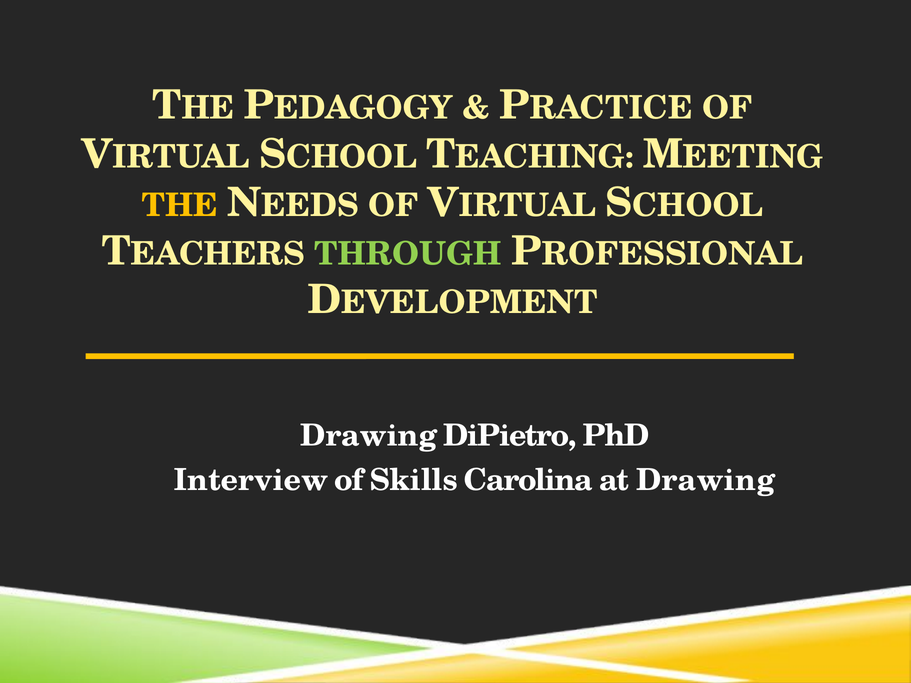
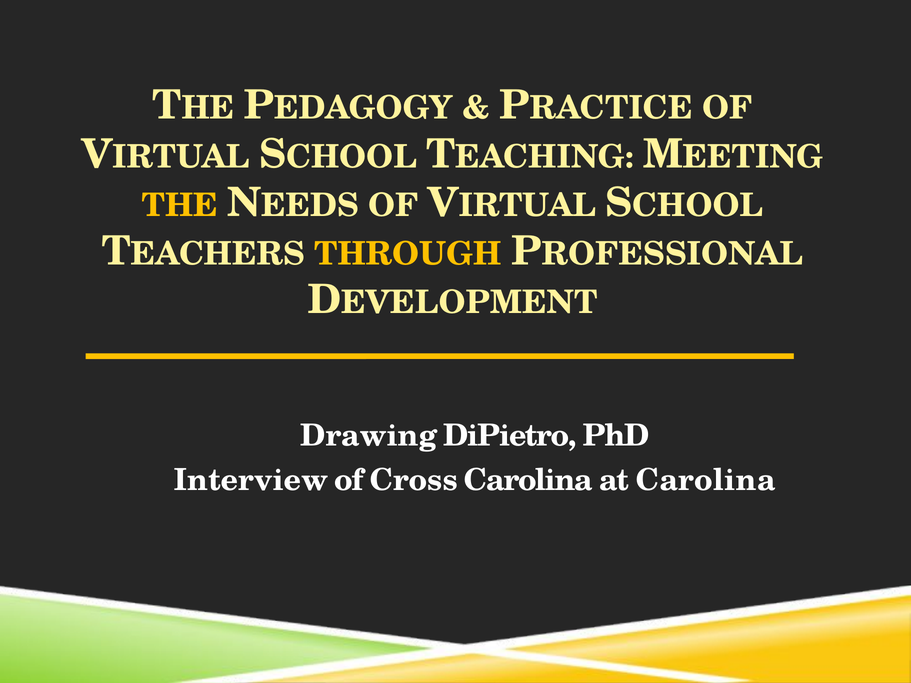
THROUGH colour: light green -> yellow (408, 254)
Skills: Skills -> Cross (414, 480)
at Drawing: Drawing -> Carolina (706, 480)
